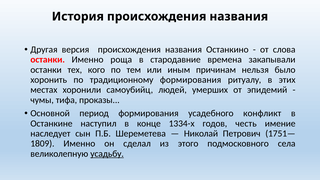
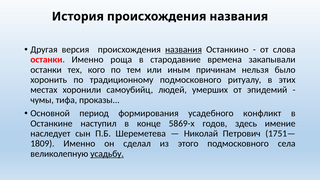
названия underline: none -> present (183, 50)
традиционному формирования: формирования -> подмосковного (191, 80)
1334-х: 1334-х -> 5869-х (182, 123)
честь: честь -> здесь (246, 123)
